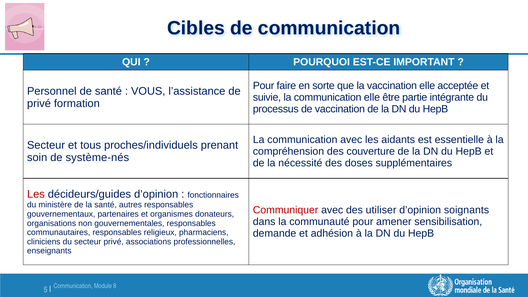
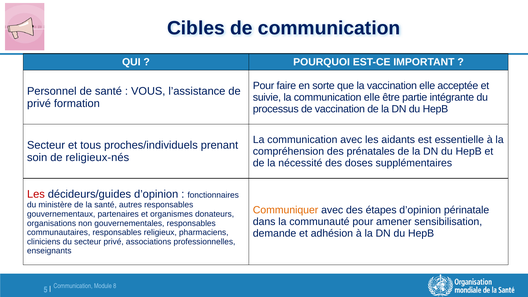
couverture: couverture -> prénatales (371, 151)
système-nés: système-nés -> religieux-nés (97, 158)
Communiquer colour: red -> orange (286, 210)
utiliser: utiliser -> étapes (381, 210)
soignants: soignants -> périnatale (467, 210)
